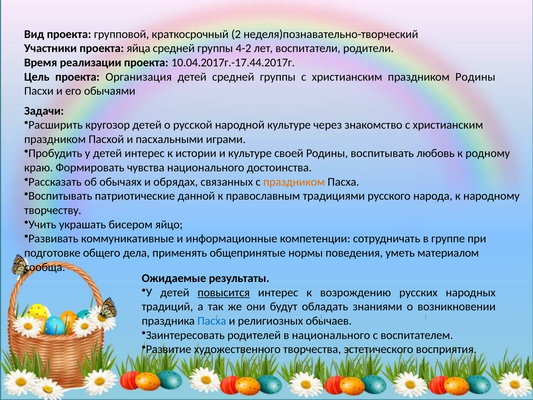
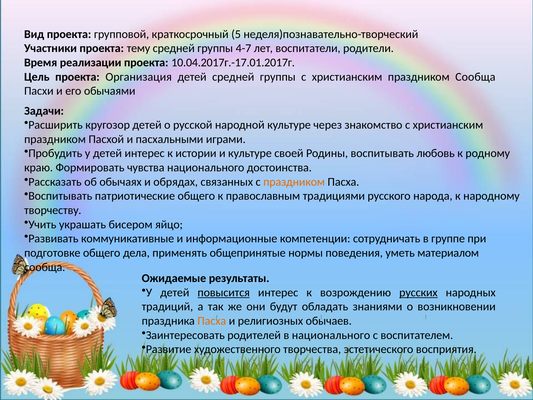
2: 2 -> 5 (236, 34)
яйца: яйца -> тему (138, 48)
4-2: 4-2 -> 4-7 (243, 48)
10.04.2017г.-17.44.2017г: 10.04.2017г.-17.44.2017г -> 10.04.2017г.-17.01.2017г (233, 63)
праздником Родины: Родины -> Сообща (475, 77)
патриотические данной: данной -> общего (196, 196)
русских underline: none -> present (418, 292)
Пасха colour: blue -> orange (212, 321)
